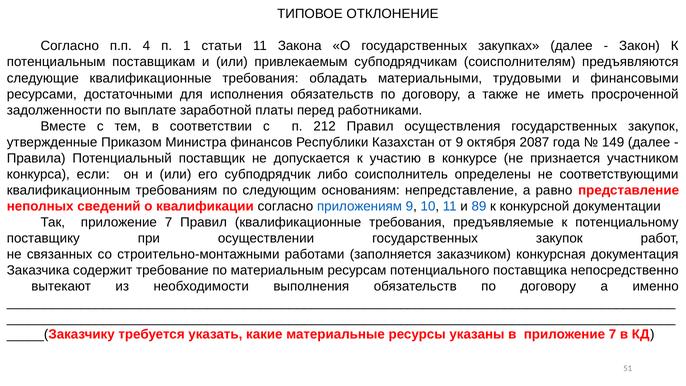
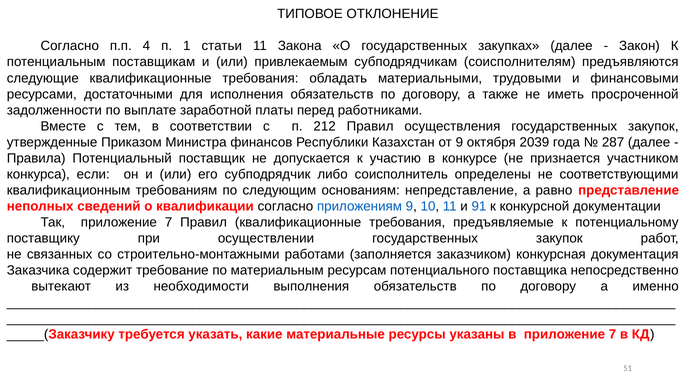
2087: 2087 -> 2039 (534, 142)
149: 149 -> 287 (613, 142)
89: 89 -> 91 (479, 206)
